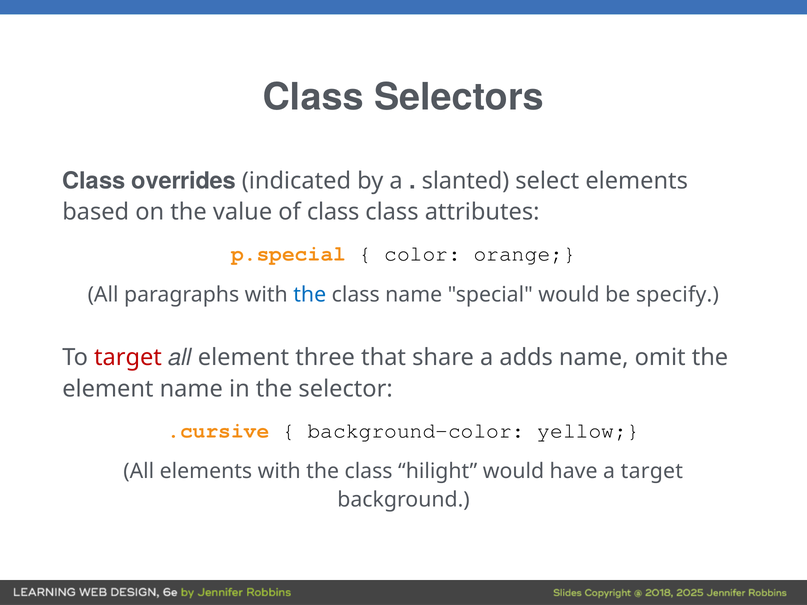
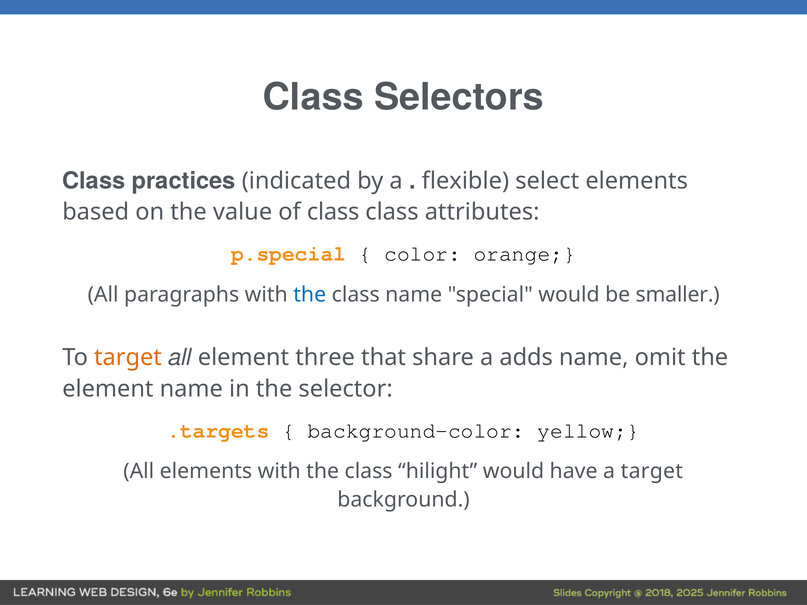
overrides: overrides -> practices (184, 181)
slanted: slanted -> flexible (465, 181)
specify: specify -> smaller (678, 295)
target colour: red -> orange (128, 358)
.cursive: .cursive -> .targets (218, 431)
